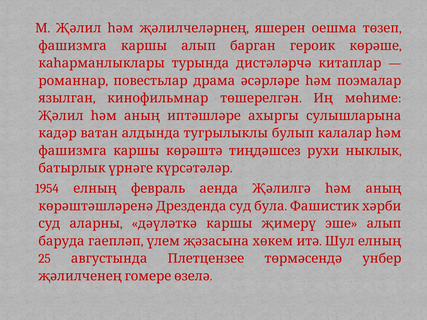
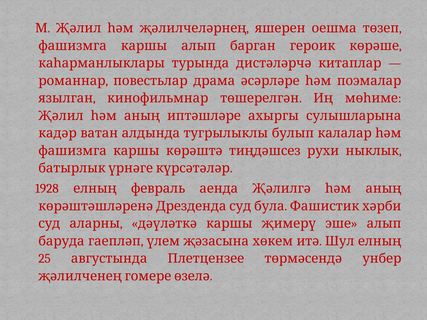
1954: 1954 -> 1928 (47, 189)
